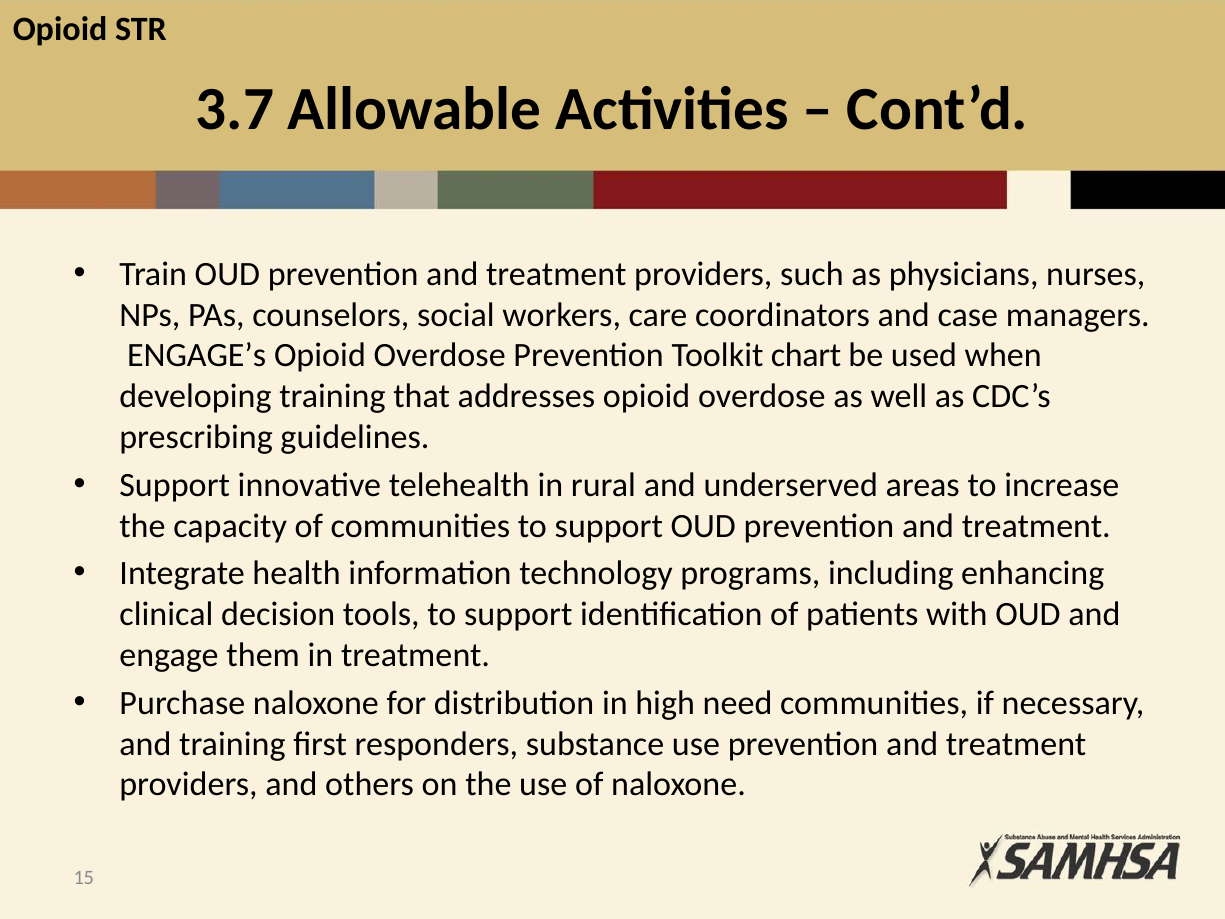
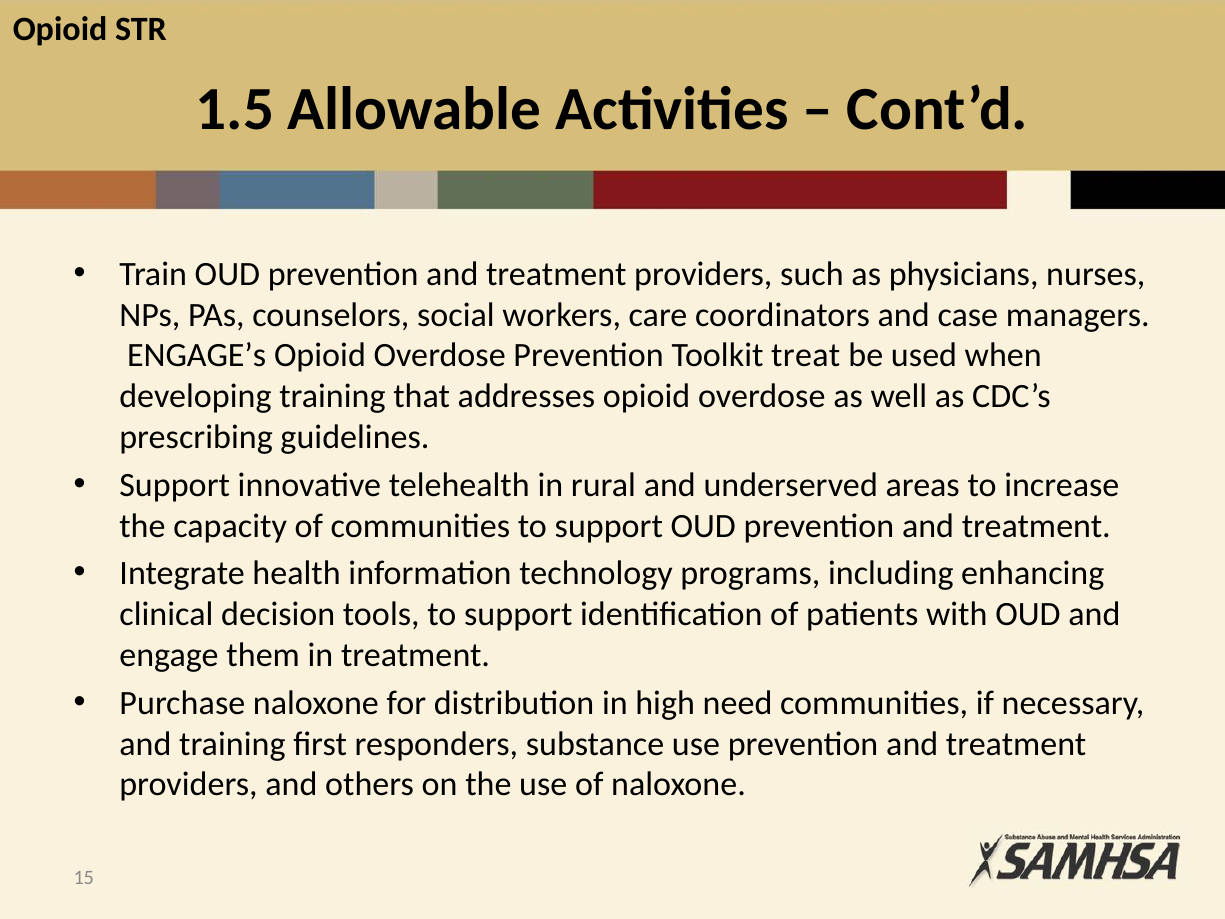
3.7: 3.7 -> 1.5 (235, 109)
chart: chart -> treat (806, 356)
